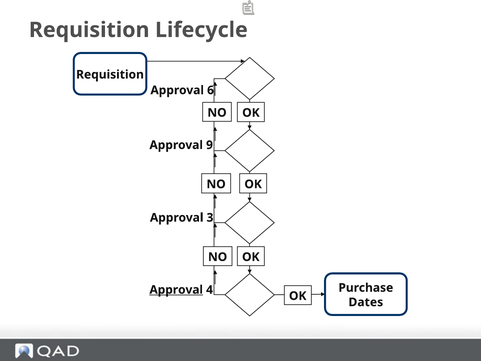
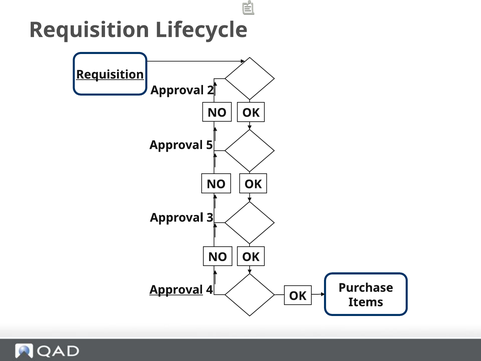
Requisition underline: none -> present (110, 75)
6: 6 -> 2 (211, 90)
9: 9 -> 5 (210, 145)
Dates: Dates -> Items (366, 302)
